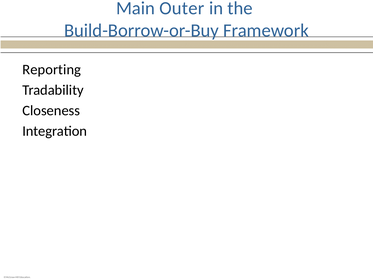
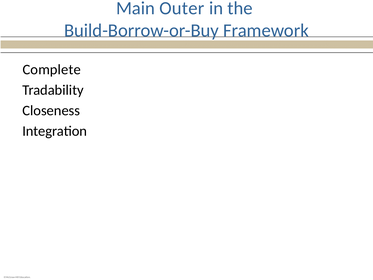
Reporting: Reporting -> Complete (52, 69)
